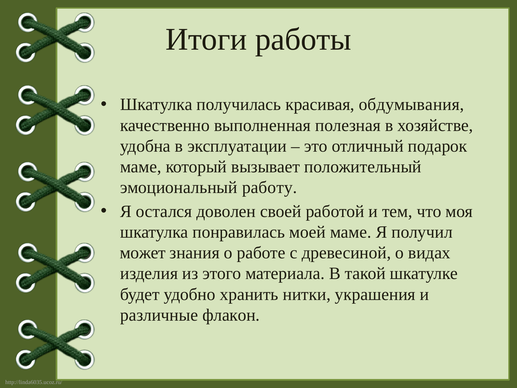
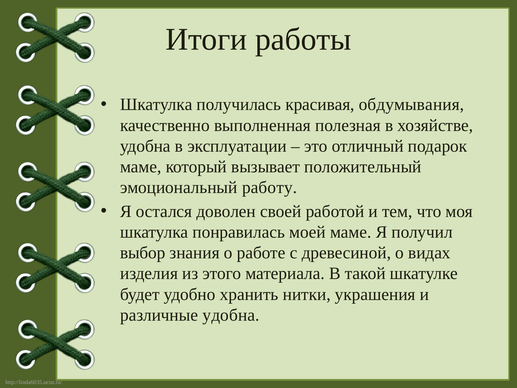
может: может -> выбор (143, 253)
различные флакон: флакон -> удобна (231, 315)
